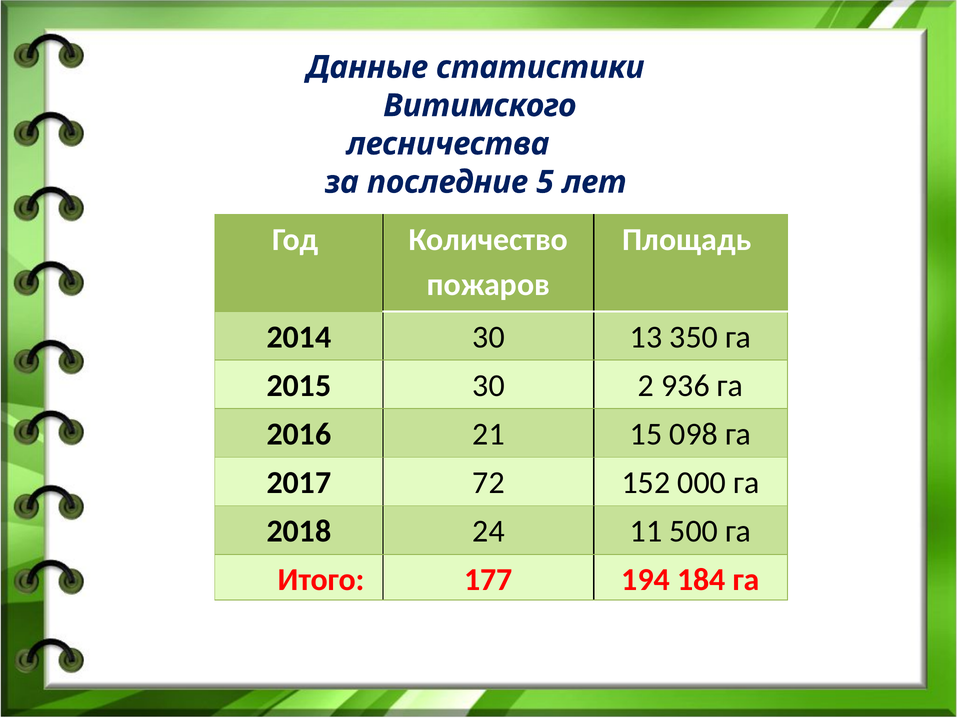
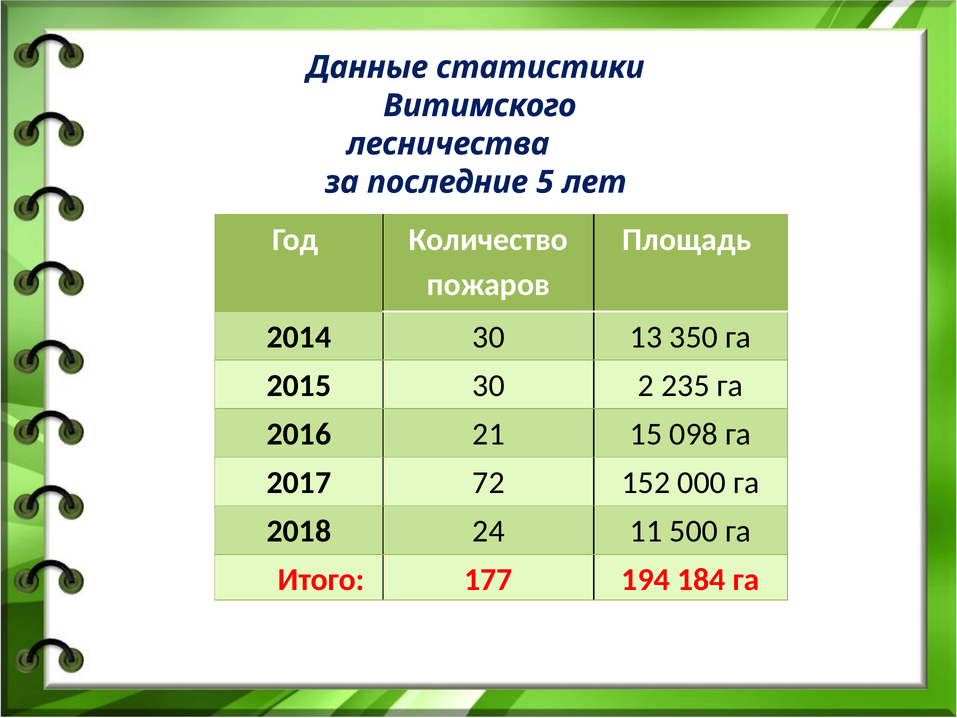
936: 936 -> 235 (685, 385)
